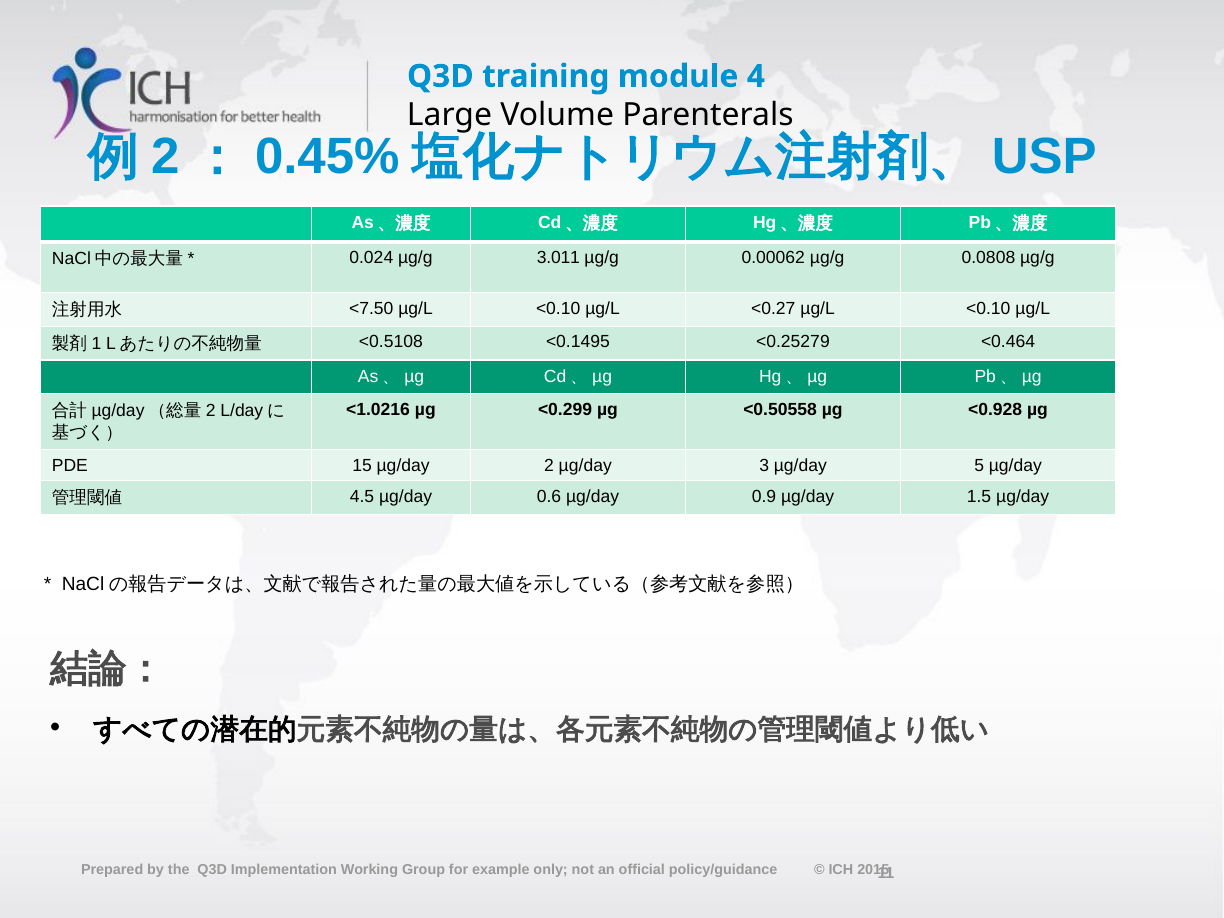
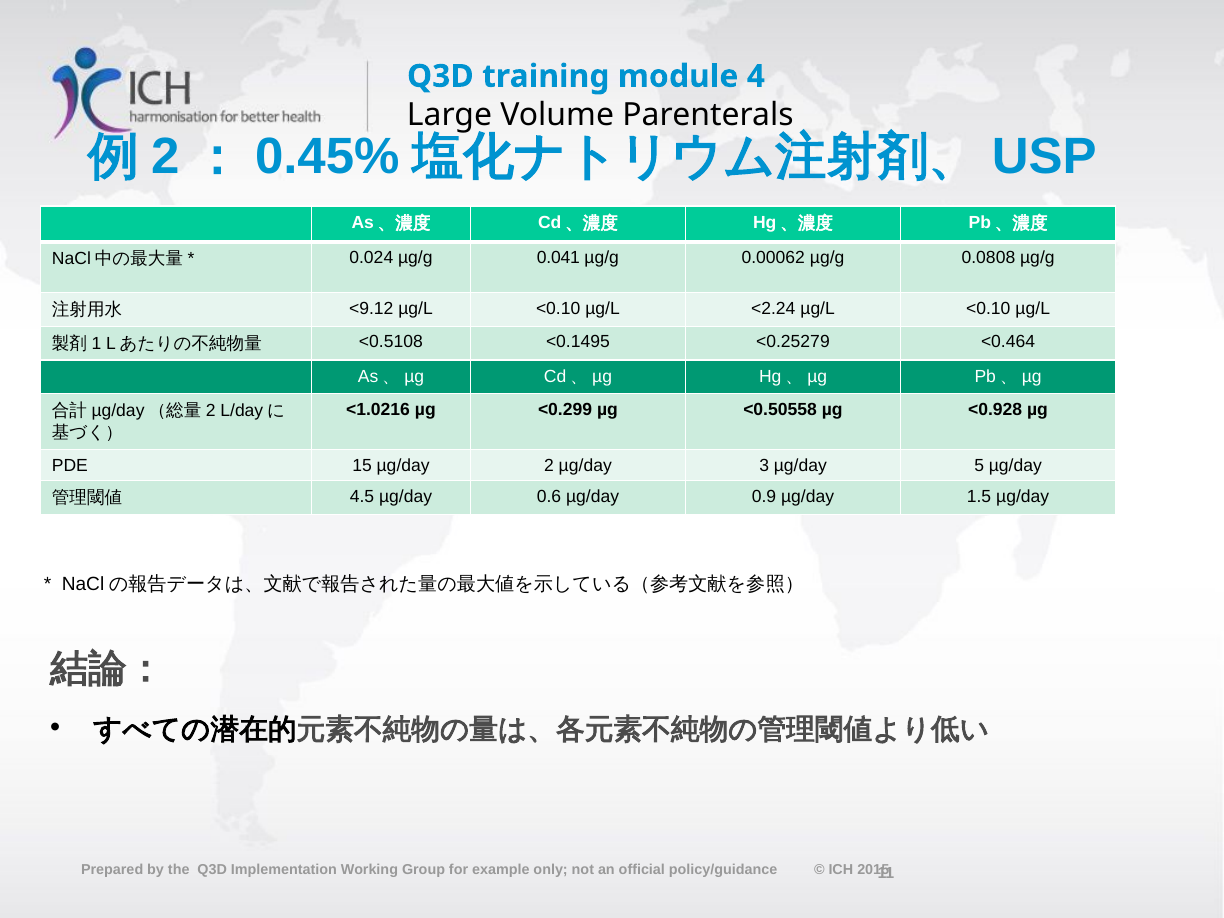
3.011: 3.011 -> 0.041 (558, 258)
<7.50: <7.50 -> <9.12 (371, 308)
<0.27: <0.27 -> <2.24 (773, 308)
